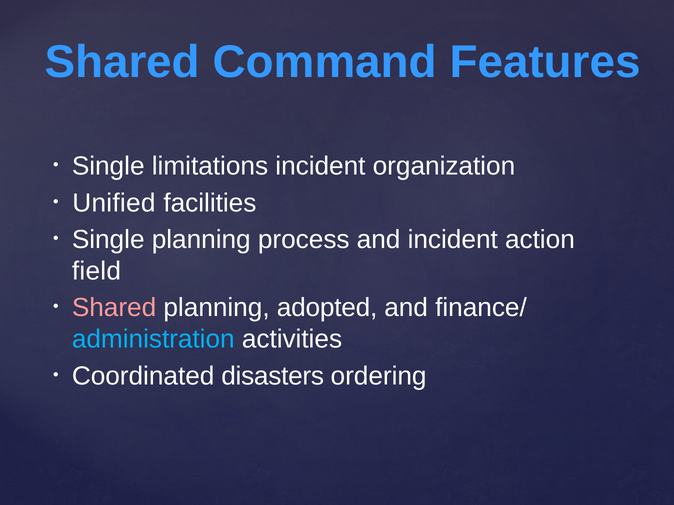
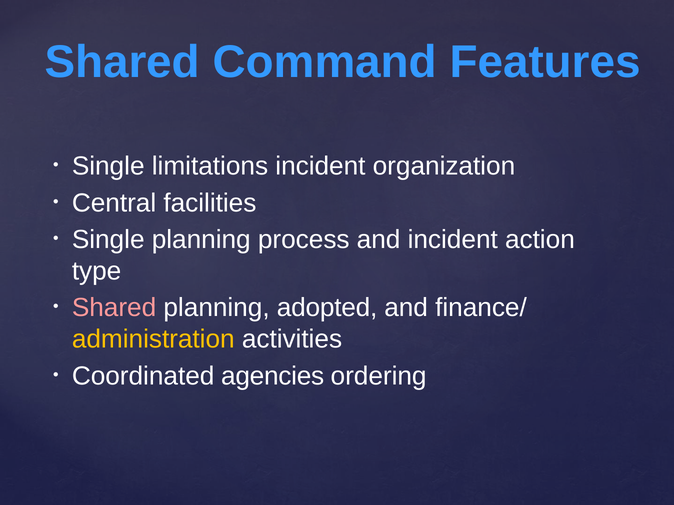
Unified: Unified -> Central (114, 203)
field: field -> type (97, 271)
administration colour: light blue -> yellow (153, 340)
disasters: disasters -> agencies (273, 376)
